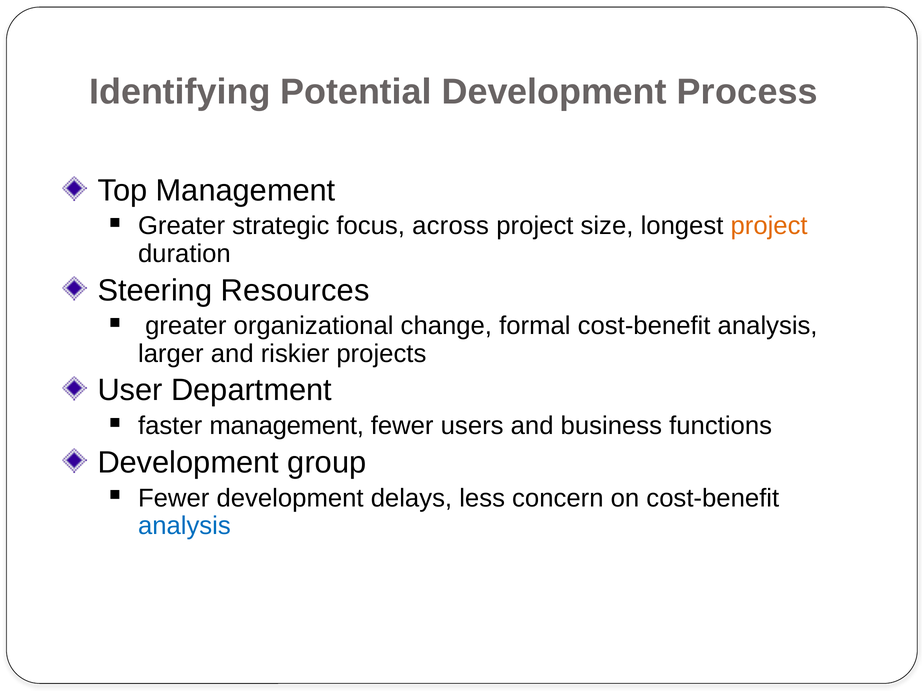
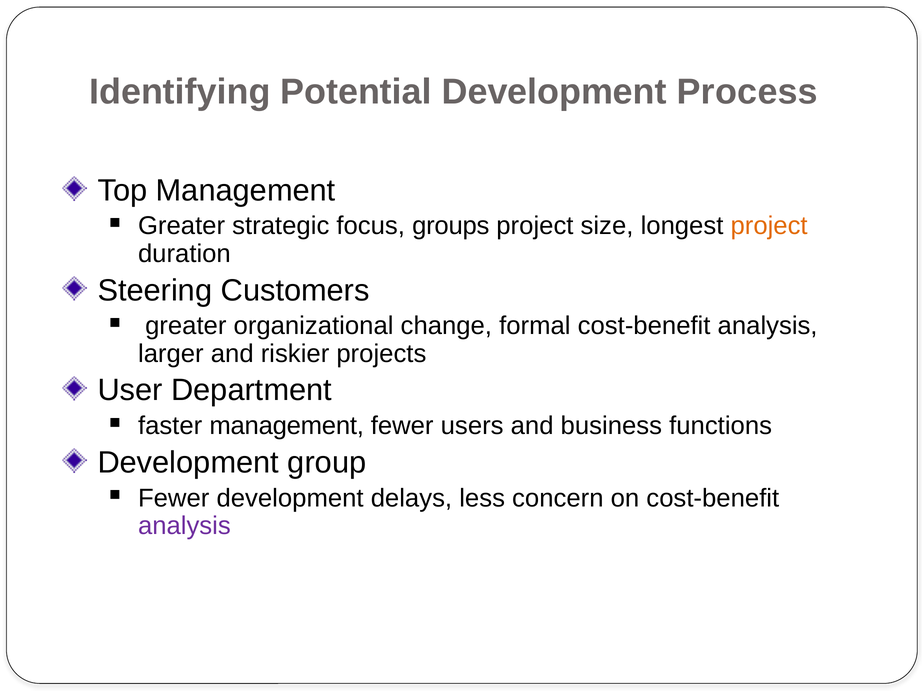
across: across -> groups (451, 226)
Resources: Resources -> Customers (295, 290)
analysis colour: blue -> purple (184, 526)
